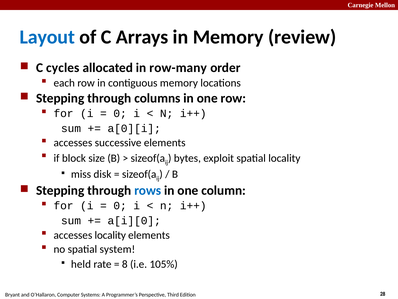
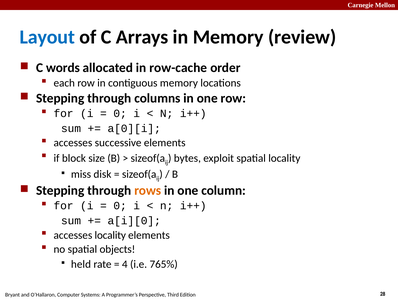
cycles: cycles -> words (63, 68)
row-many: row-many -> row-cache (178, 68)
rows colour: blue -> orange (148, 190)
system: system -> objects (117, 249)
8: 8 -> 4 (125, 264)
105%: 105% -> 765% (164, 264)
